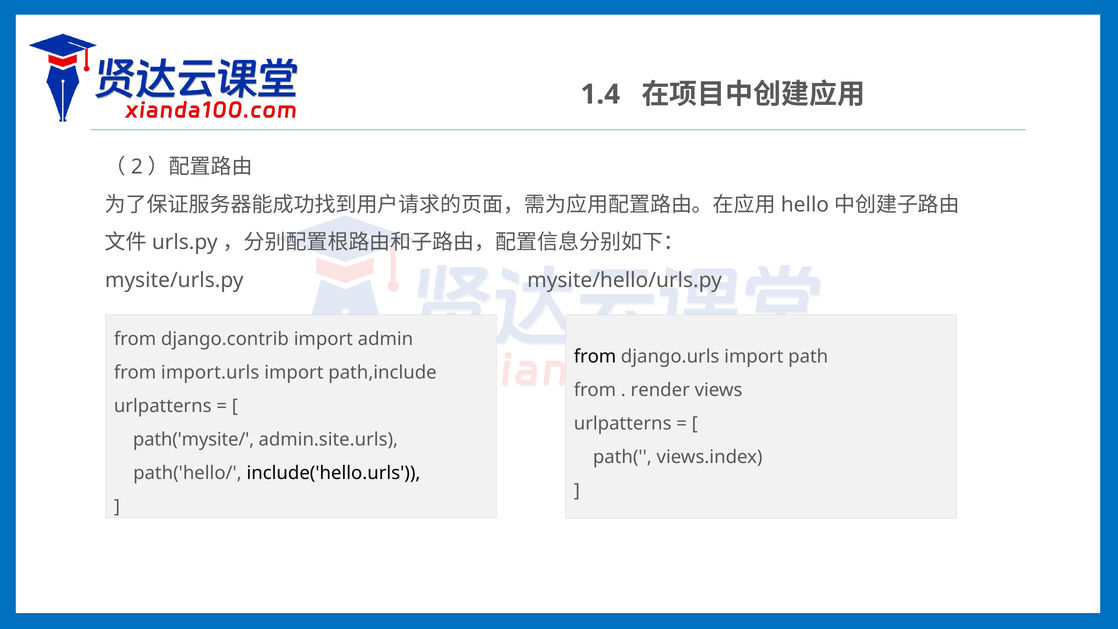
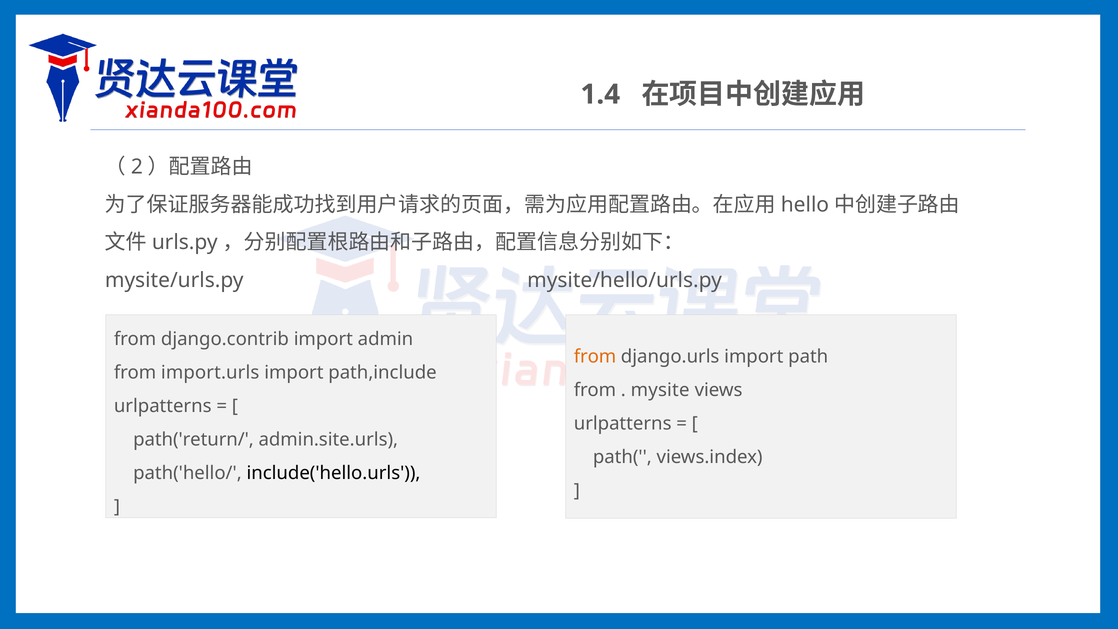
from colour: black -> orange (595, 356)
render: render -> mysite (660, 390)
path('mysite/: path('mysite/ -> path('return/ (193, 440)
